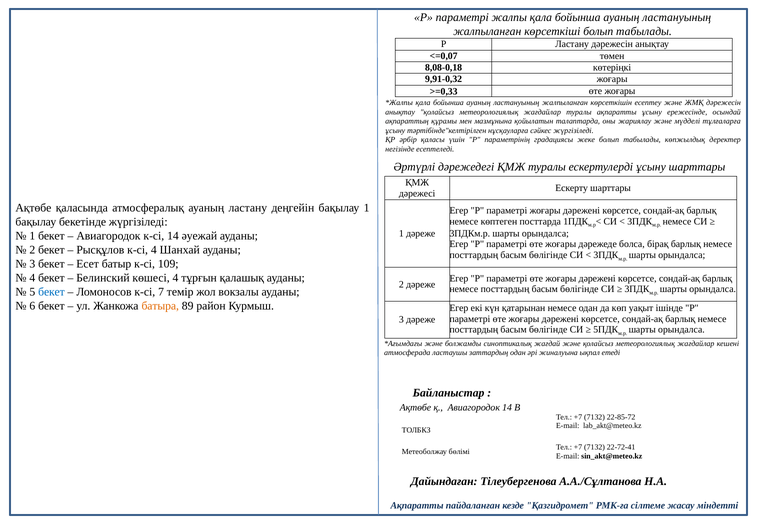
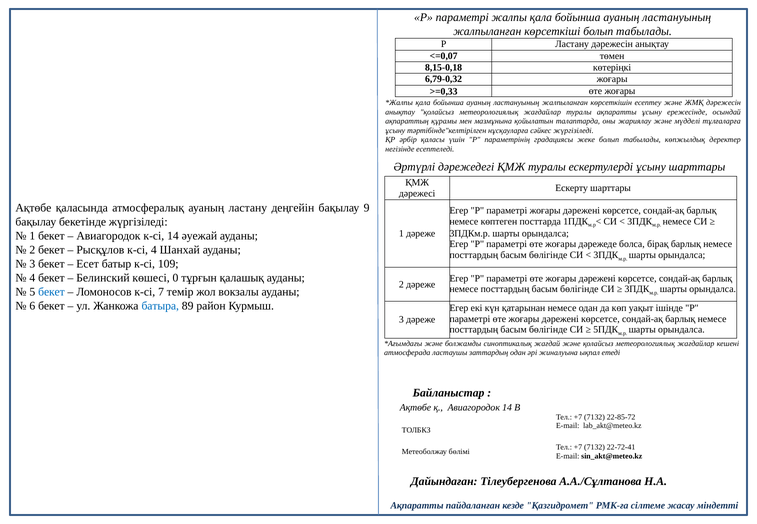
8,08-0,18: 8,08-0,18 -> 8,15-0,18 (444, 68)
9,91-0,32: 9,91-0,32 -> 6,79-0,32 (444, 79)
бақылау 1: 1 -> 9 (367, 208)
көшесі 4: 4 -> 0 (175, 278)
батыра colour: orange -> blue (160, 306)
